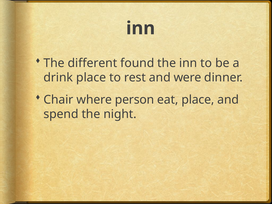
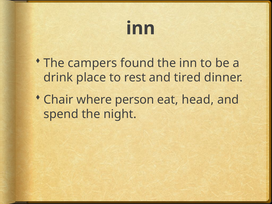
different: different -> campers (92, 63)
were: were -> tired (187, 78)
eat place: place -> head (198, 100)
